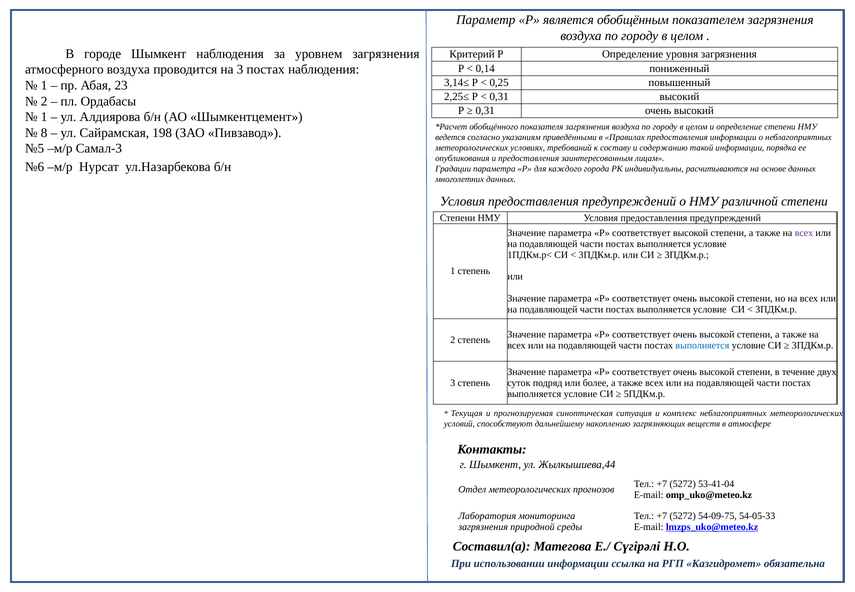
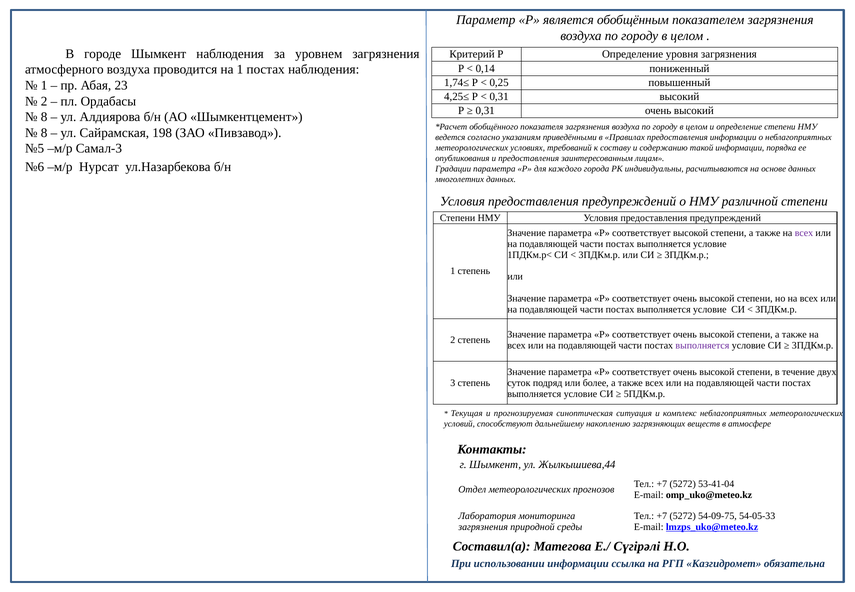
на 3: 3 -> 1 (240, 70)
3,14≤: 3,14≤ -> 1,74≤ (457, 82)
2,25≤: 2,25≤ -> 4,25≤ (457, 97)
1: 1 -> 8 (44, 117)
выполняется colour: blue -> purple (702, 346)
